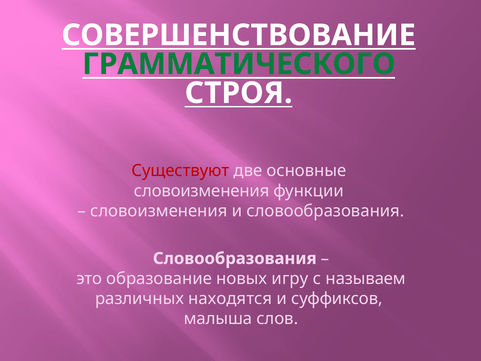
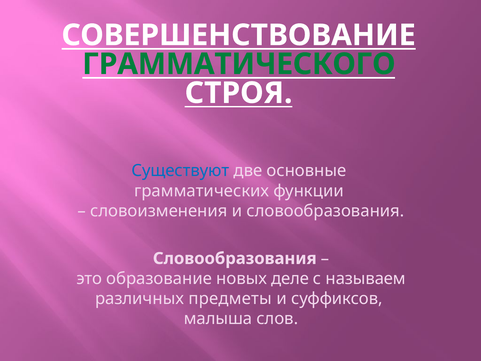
Существуют colour: red -> blue (180, 171)
словоизменения: словоизменения -> грамматических (202, 191)
игру: игру -> деле (290, 278)
находятся: находятся -> предметы (230, 298)
